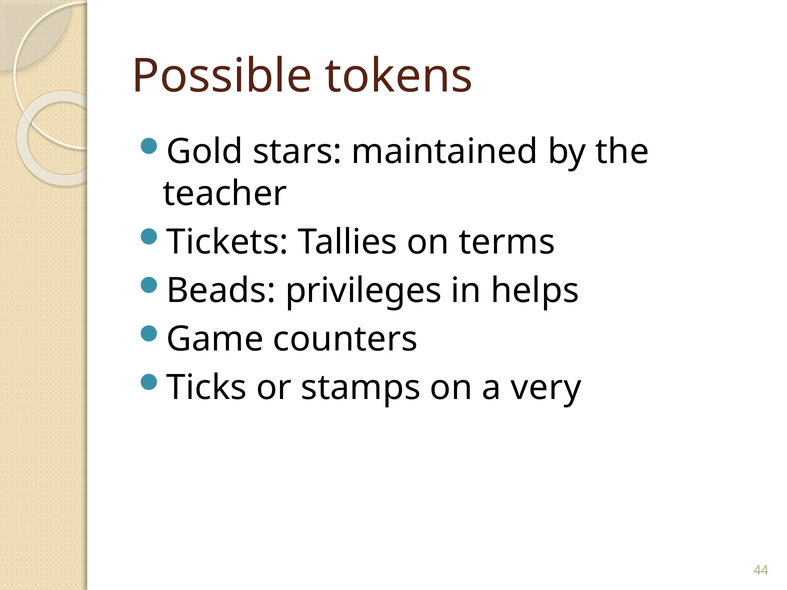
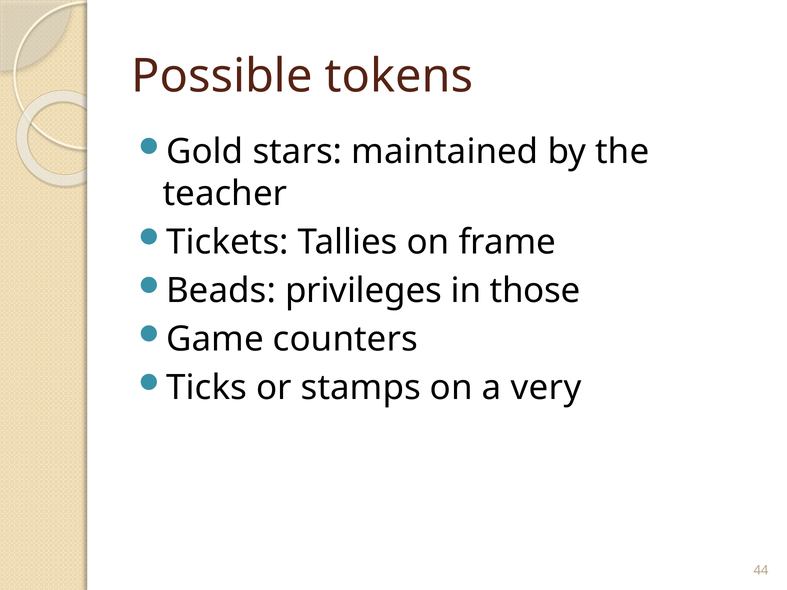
terms: terms -> frame (507, 242)
helps: helps -> those (535, 291)
